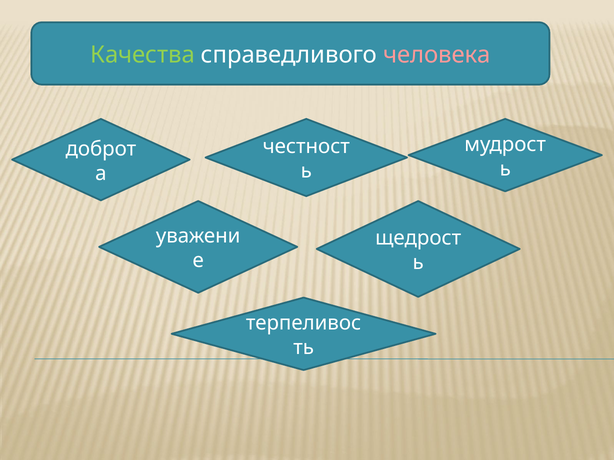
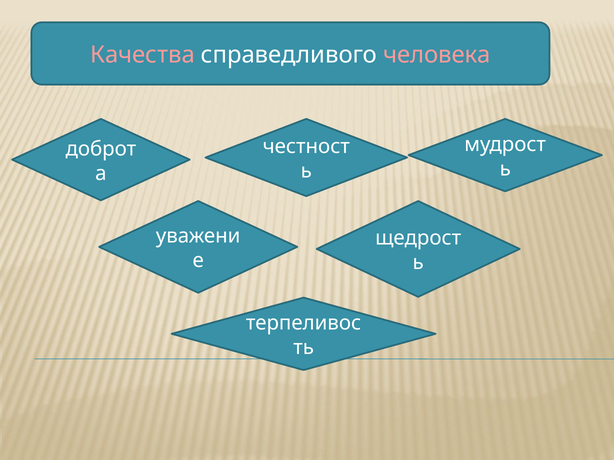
Качества colour: light green -> pink (142, 55)
